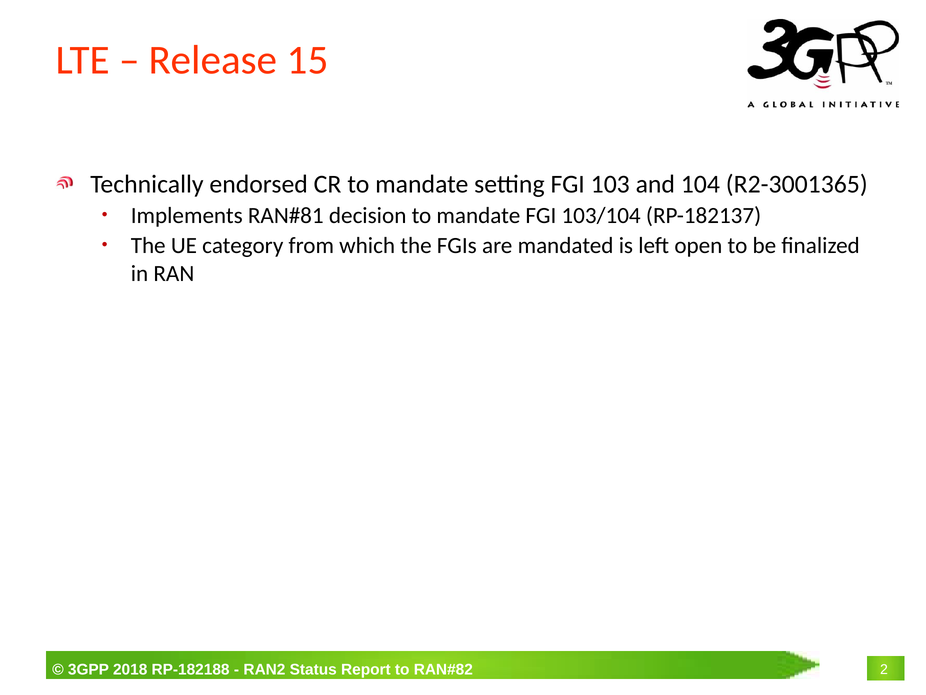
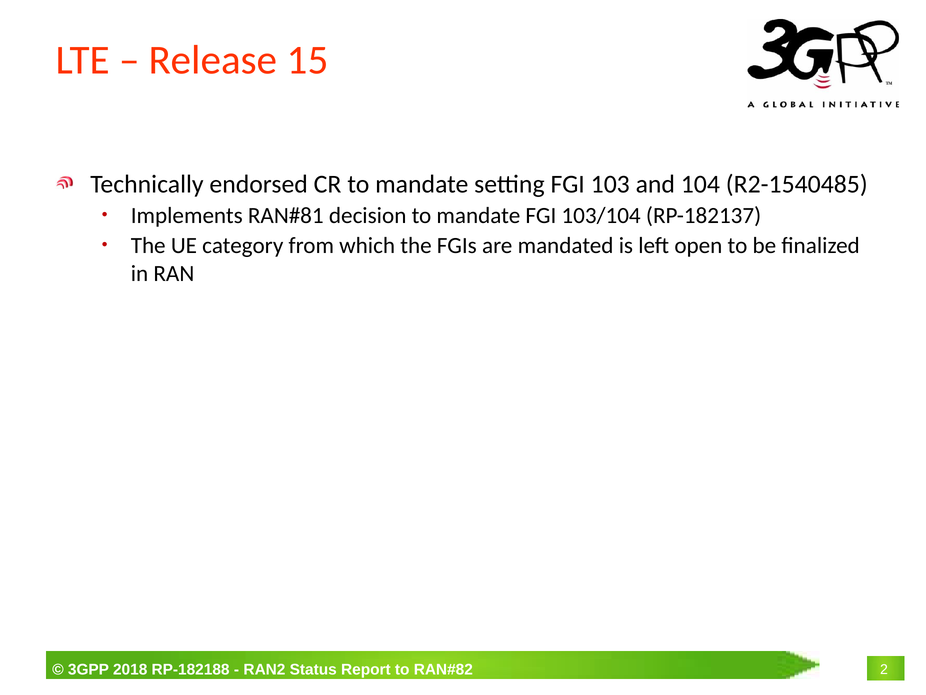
R2-3001365: R2-3001365 -> R2-1540485 (797, 184)
